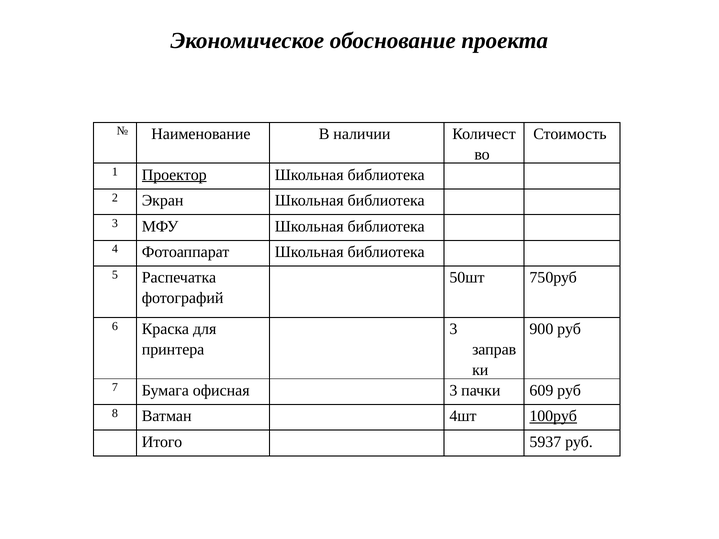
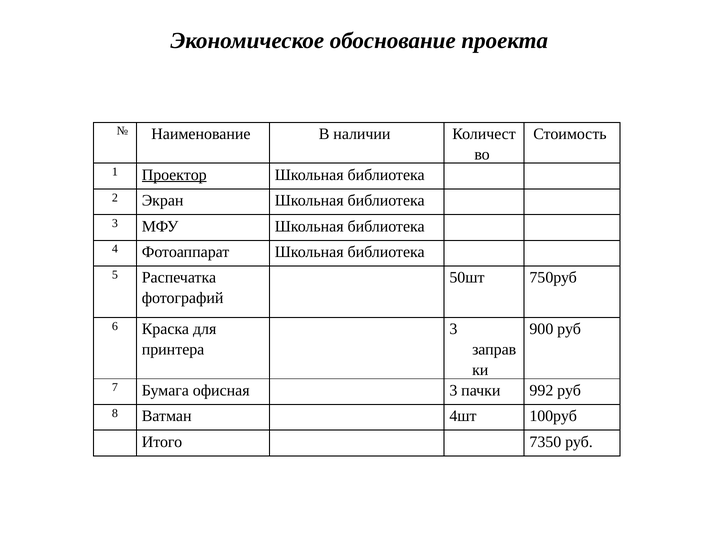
609: 609 -> 992 (541, 391)
100руб underline: present -> none (553, 416)
5937: 5937 -> 7350 (545, 442)
